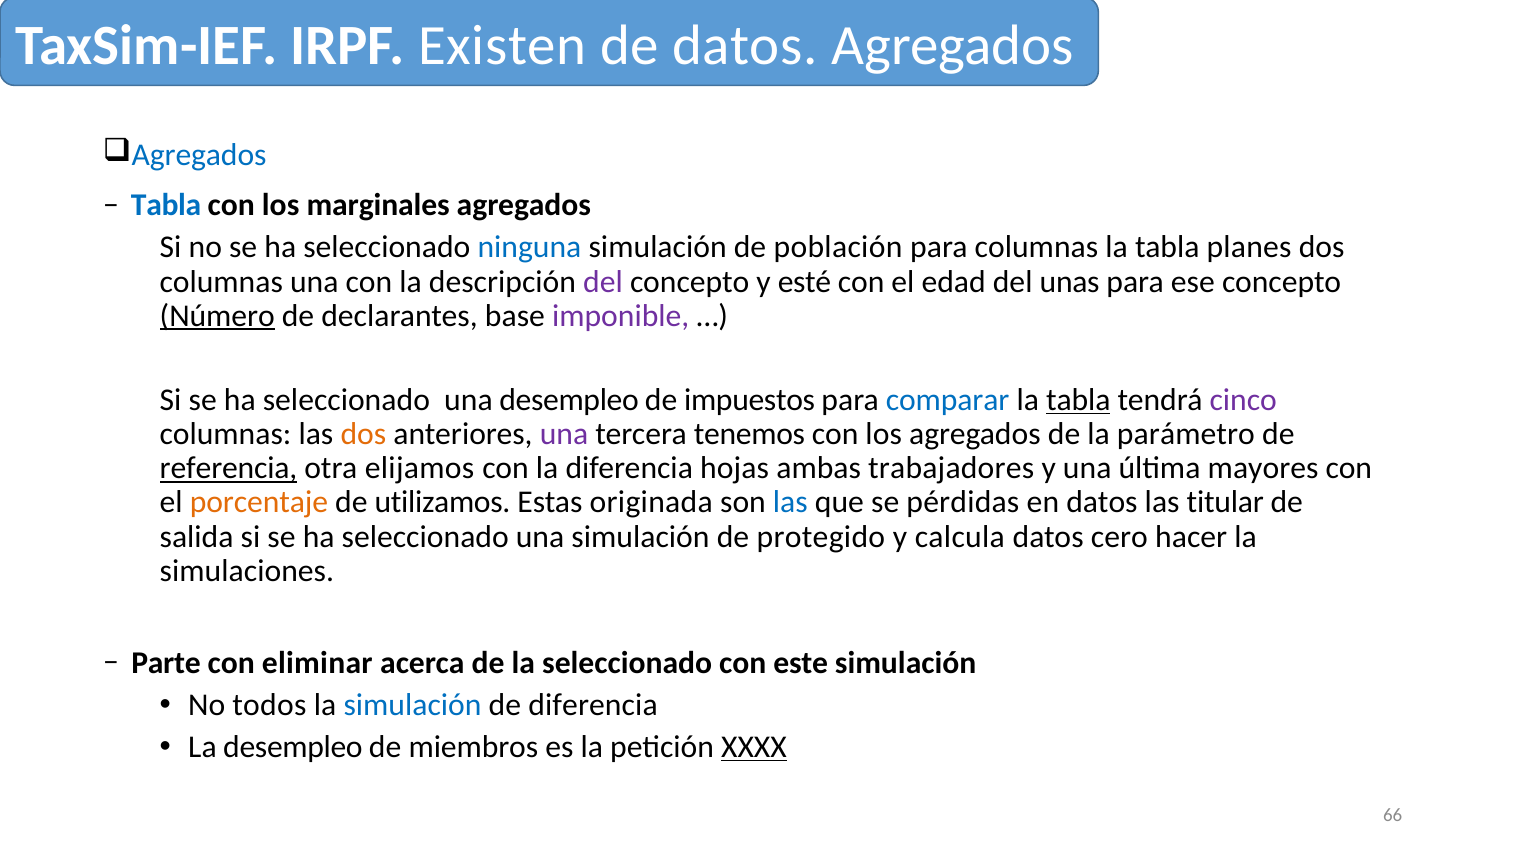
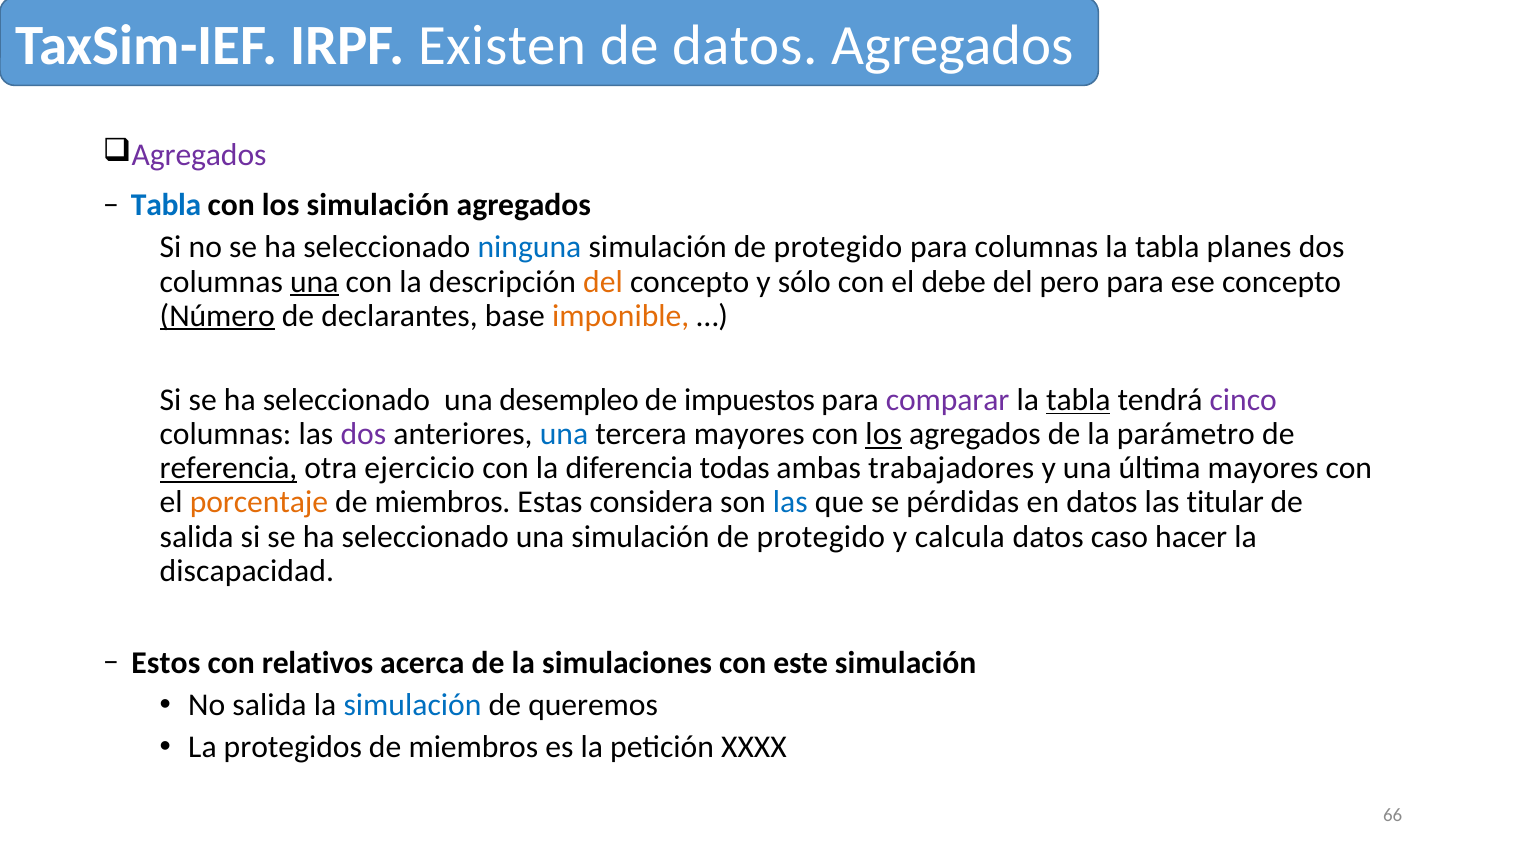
Agregados colour: blue -> purple (199, 155)
los marginales: marginales -> simulación (378, 205)
población: población -> protegido (838, 247)
una underline: none -> present (314, 282)
del colour: purple -> orange (603, 282)
esté: esté -> sólo (804, 282)
edad: edad -> debe (954, 282)
unas: unas -> pero (1070, 282)
imponible colour: purple -> orange (621, 316)
comparar colour: blue -> purple (948, 400)
dos colour: orange -> purple (363, 434)
una colour: purple -> blue (564, 434)
tercera tenemos: tenemos -> mayores (749, 434)
los underline: none -> present (884, 434)
elijamos: elijamos -> ejercicio (420, 468)
hojas: hojas -> todas (735, 468)
utilizamos: utilizamos -> miembros (443, 502)
originada: originada -> considera (651, 502)
cero: cero -> caso (1119, 536)
simulaciones: simulaciones -> discapacidad (247, 571)
Parte: Parte -> Estos (166, 663)
eliminar: eliminar -> relativos (318, 663)
la seleccionado: seleccionado -> simulaciones (627, 663)
No todos: todos -> salida (270, 705)
de diferencia: diferencia -> queremos (593, 705)
La desempleo: desempleo -> protegidos (293, 747)
XXXX underline: present -> none (754, 747)
